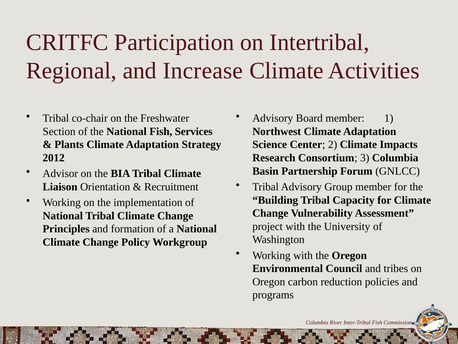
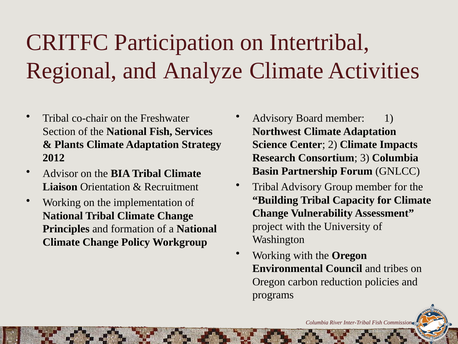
Increase: Increase -> Analyze (203, 71)
